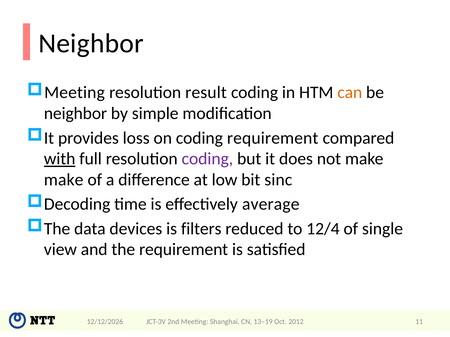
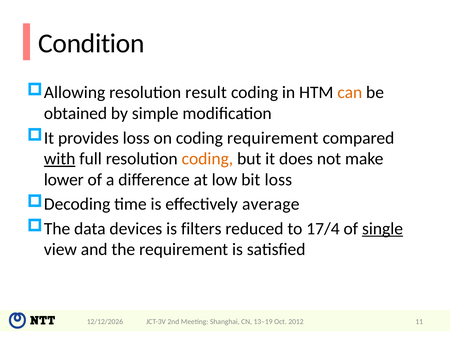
Neighbor: Neighbor -> Condition (91, 44)
Meeting: Meeting -> Allowing (75, 93)
neighbor: neighbor -> obtained (75, 114)
coding colour: purple -> orange (207, 159)
make: make -> lower (64, 180)
bit sinc: sinc -> loss (278, 180)
12/4: 12/4 -> 17/4 (323, 229)
single underline: none -> present (382, 229)
